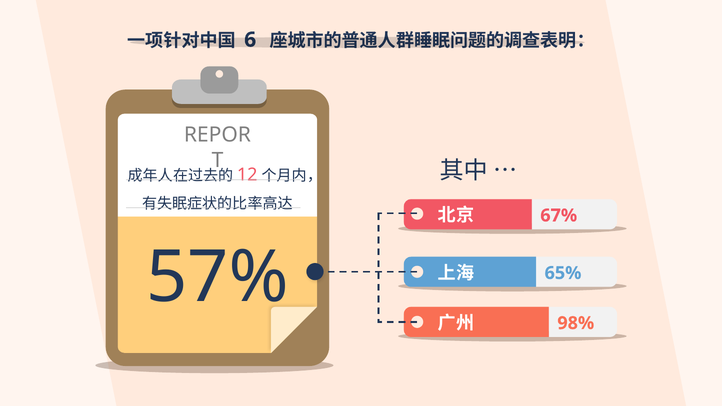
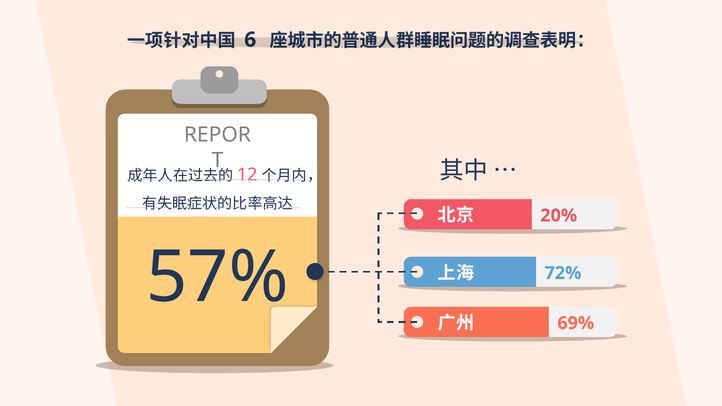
67%: 67% -> 20% (559, 216)
65%: 65% -> 72% (563, 273)
98%: 98% -> 69% (576, 323)
